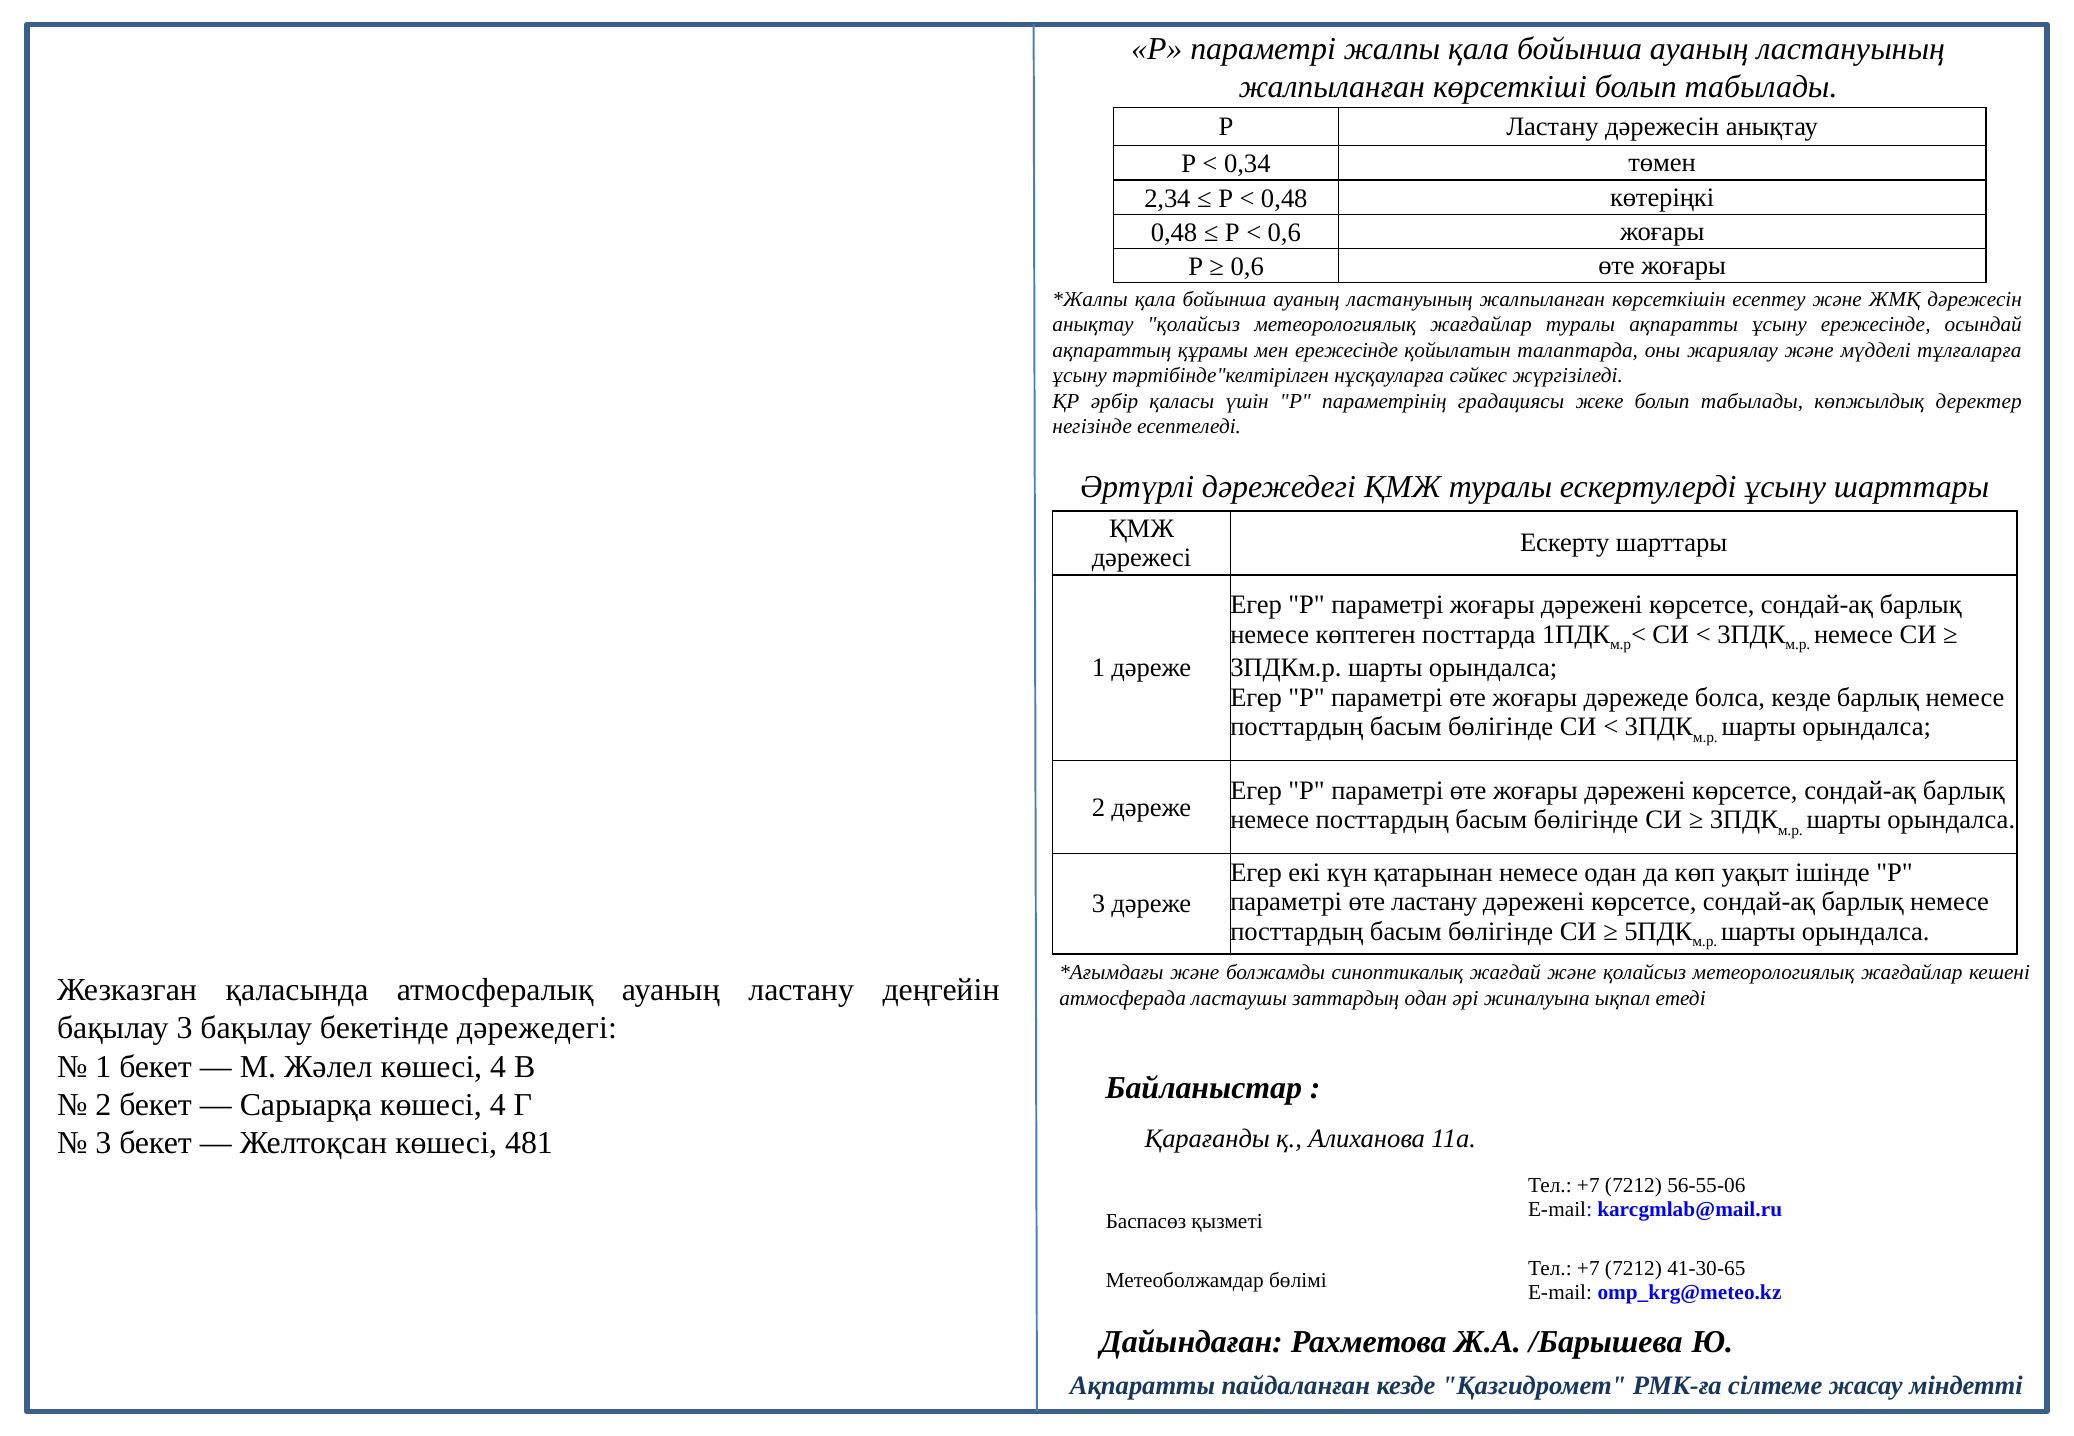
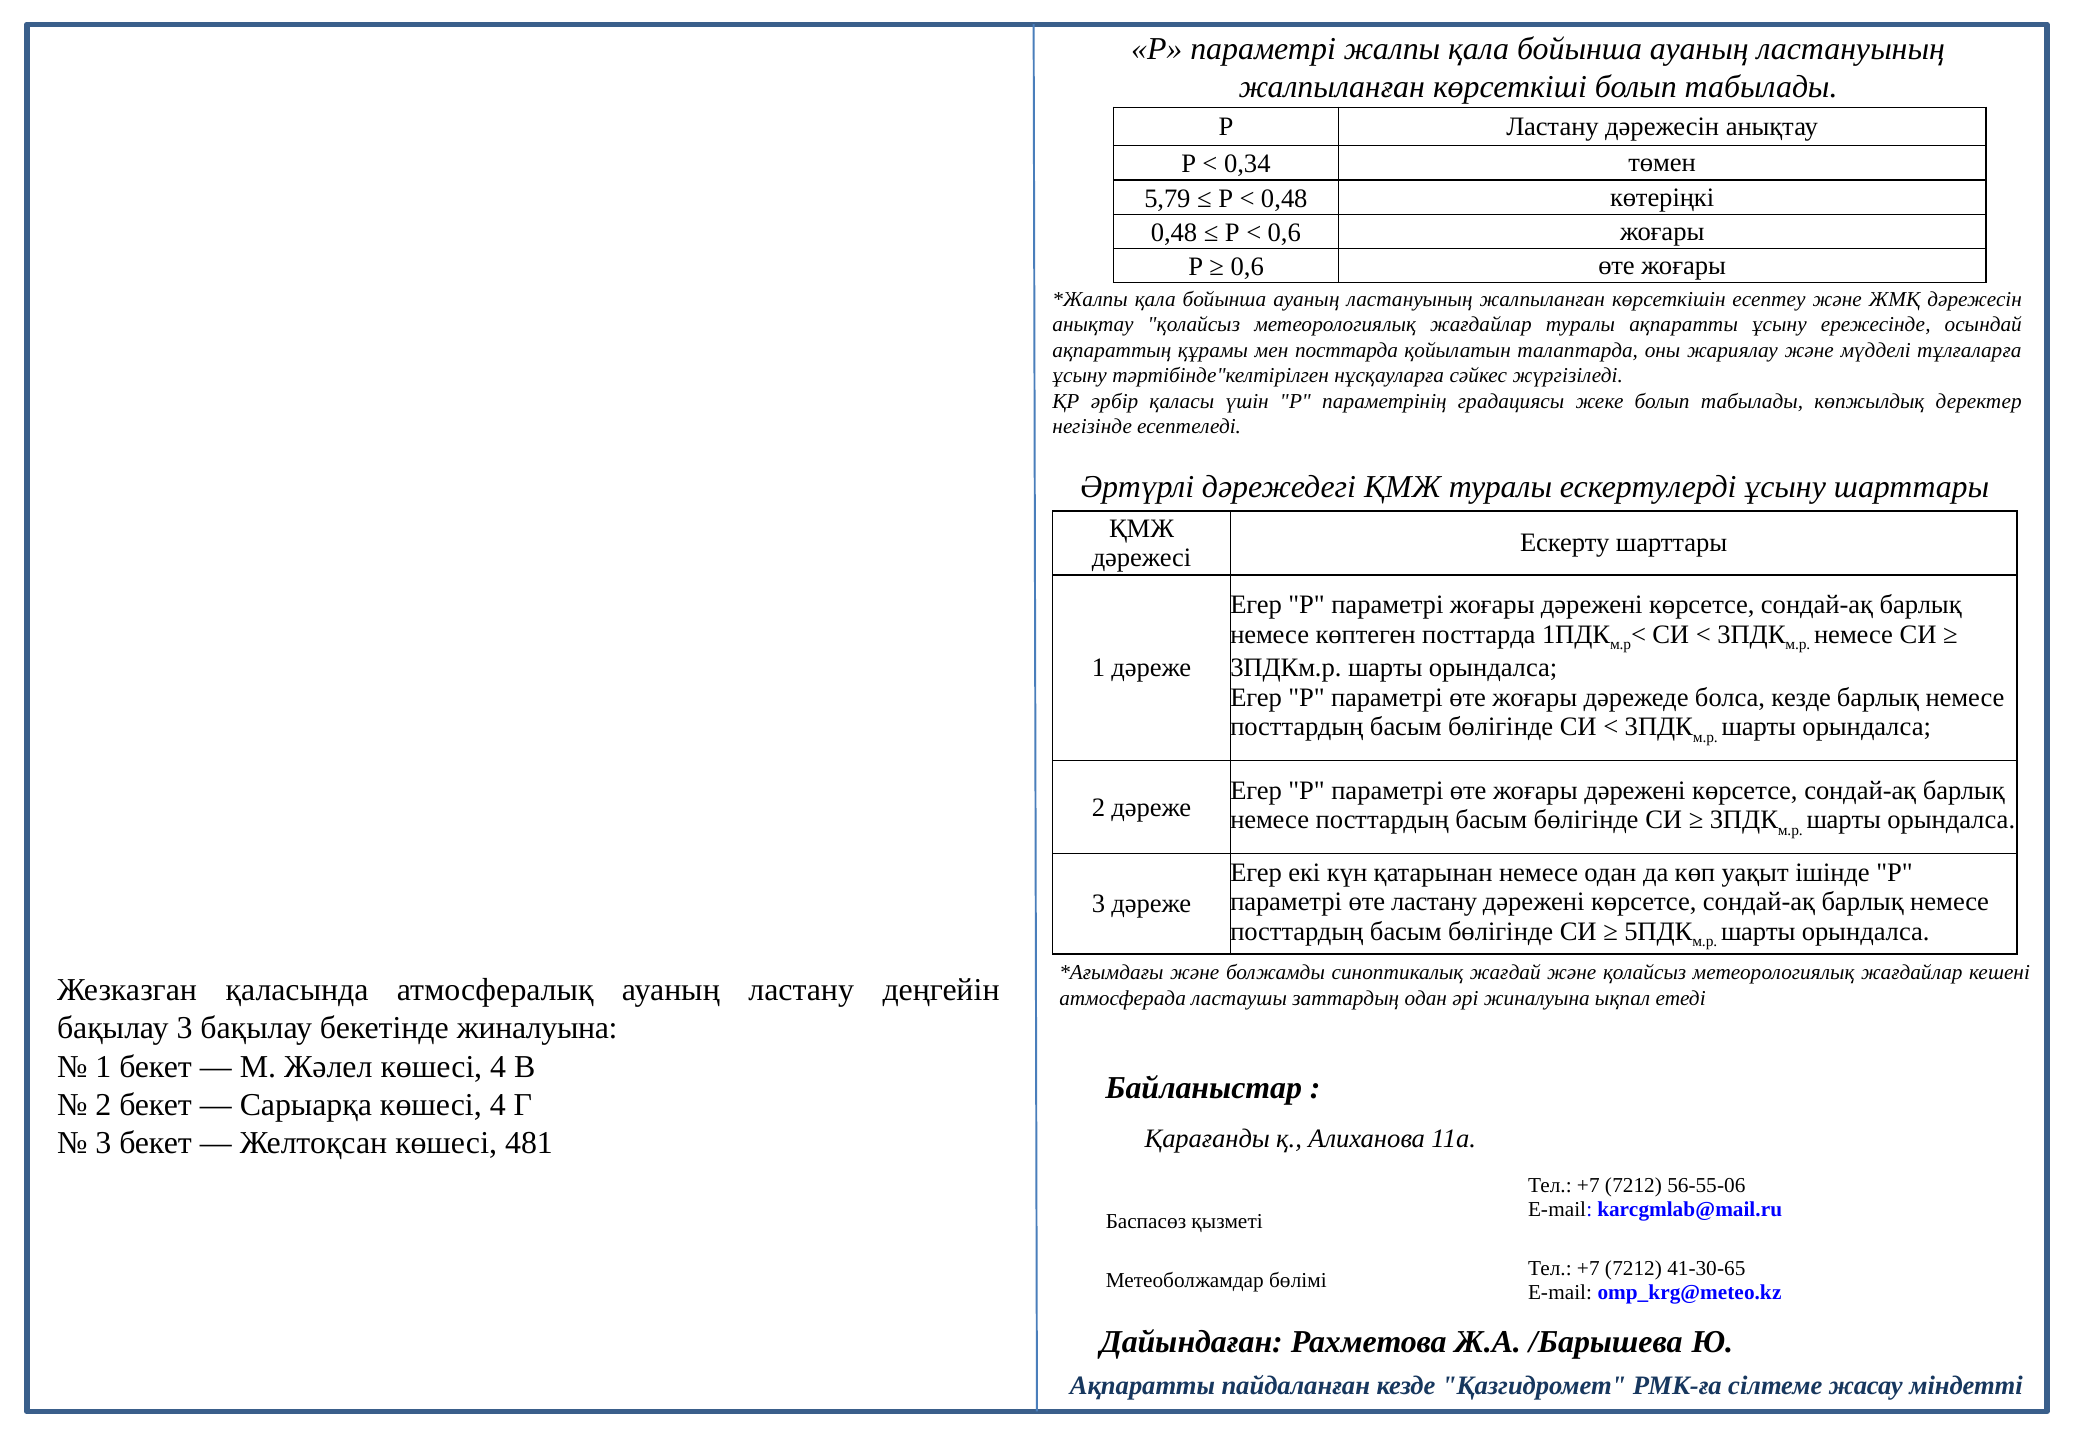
2,34: 2,34 -> 5,79 (1167, 198)
мен ережесінде: ережесінде -> посттарда (1347, 350)
бекетінде дәрежедегі: дәрежедегі -> жиналуына (537, 1028)
